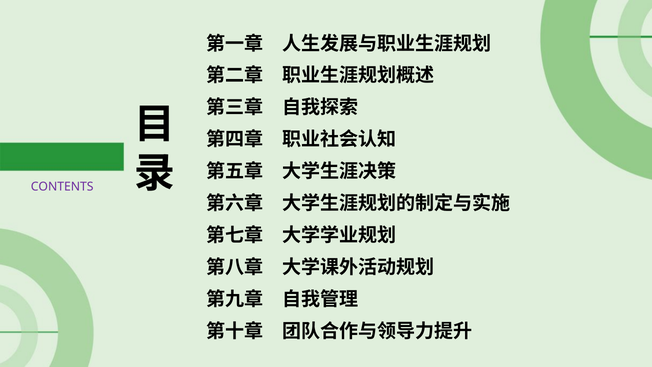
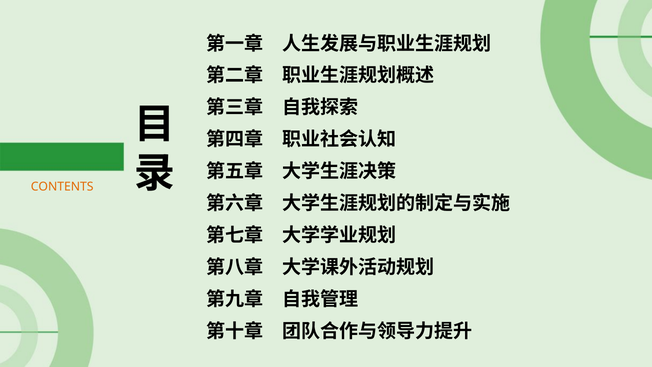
CONTENTS colour: purple -> orange (62, 187)
